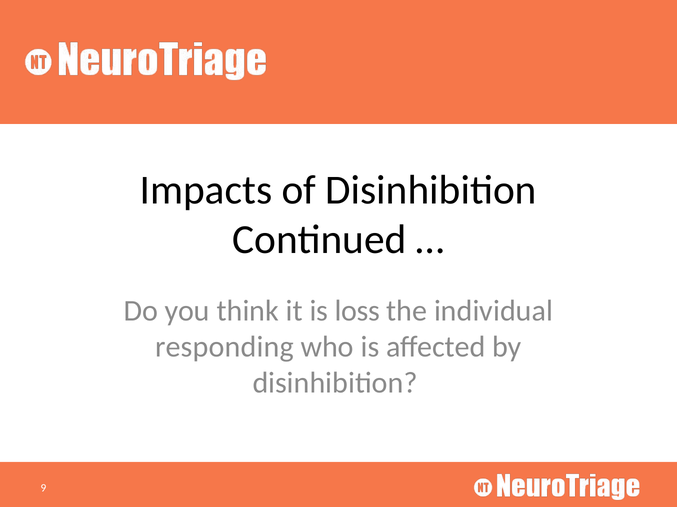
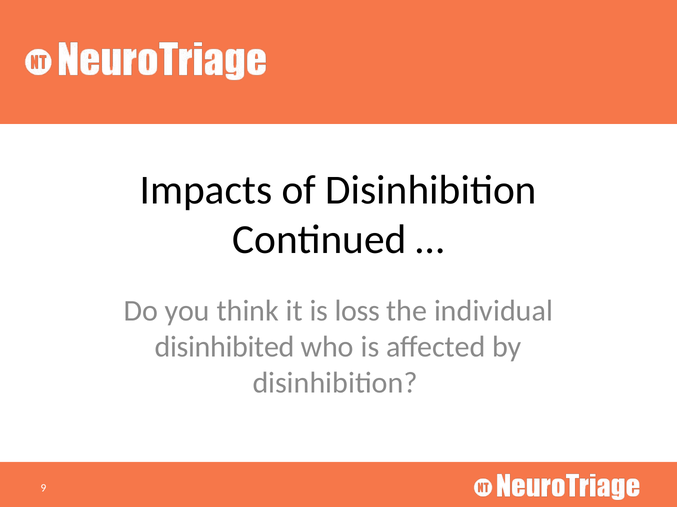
responding: responding -> disinhibited (225, 347)
